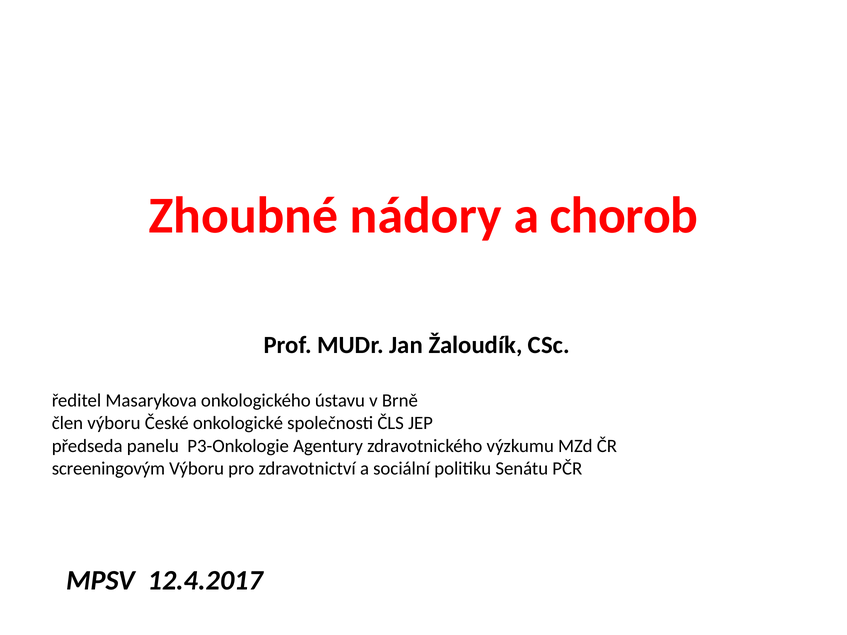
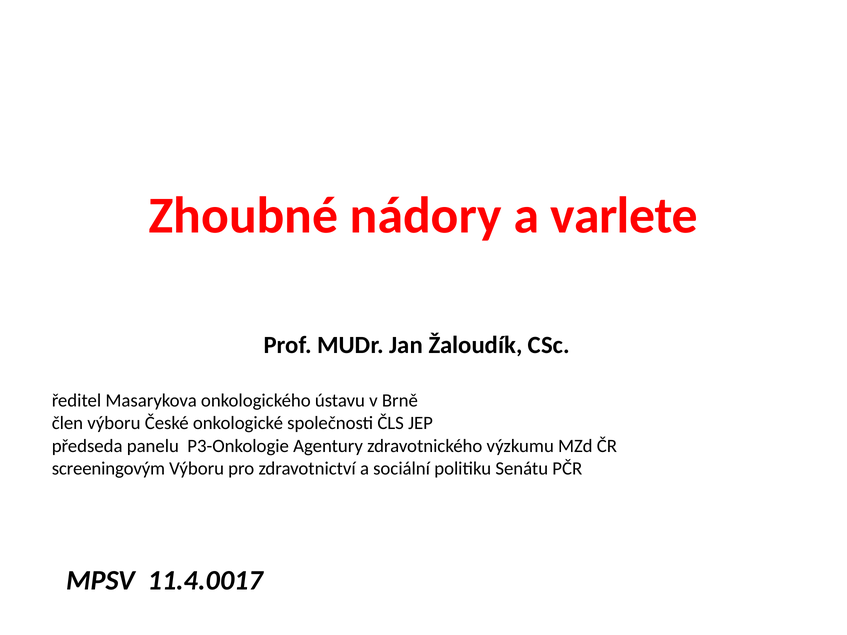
chorob: chorob -> varlete (624, 216)
12.4.2017: 12.4.2017 -> 11.4.0017 (205, 581)
